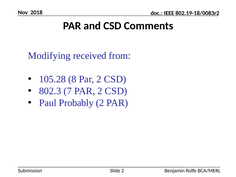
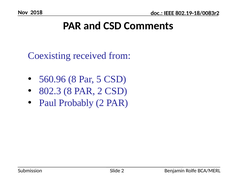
Modifying: Modifying -> Coexisting (49, 56)
105.28: 105.28 -> 560.96 (52, 79)
8 Par 2: 2 -> 5 (99, 79)
802.3 7: 7 -> 8 (68, 91)
